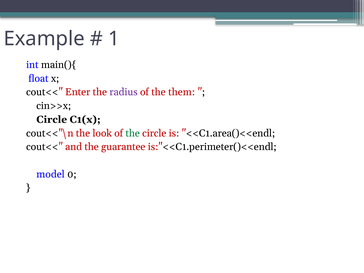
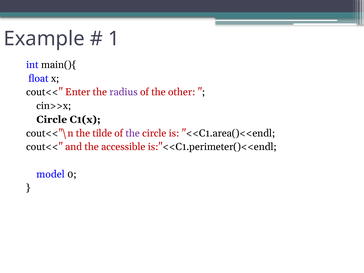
them: them -> other (182, 92)
look: look -> tilde (102, 133)
the colour: green -> purple (133, 133)
guarantee: guarantee -> accessible (123, 147)
